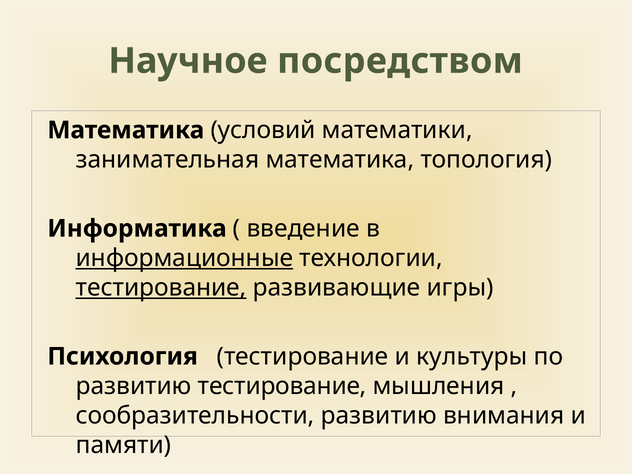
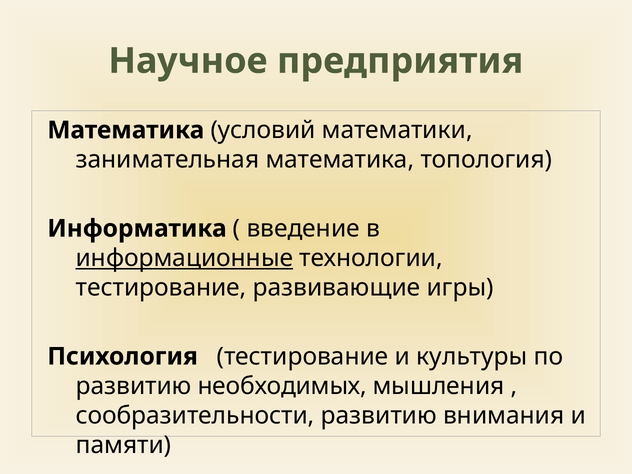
посредством: посредством -> предприятия (400, 61)
тестирование underline: present -> none (161, 288)
развитию тестирование: тестирование -> необходимых (282, 386)
